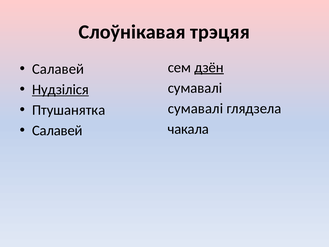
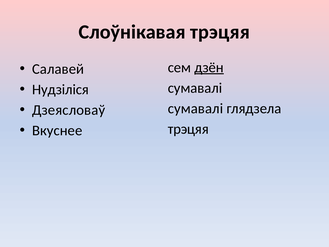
Нудзіліся underline: present -> none (60, 89)
Птушанятка: Птушанятка -> Дзеясловаў (69, 110)
Салавей: Салавей -> Вкуснее (57, 130)
чакала: чакала -> трэцяя (188, 129)
